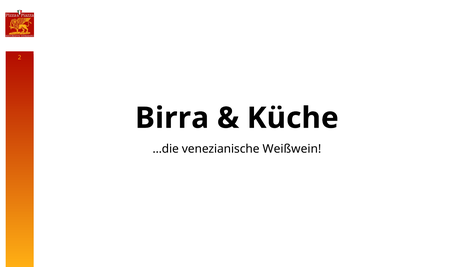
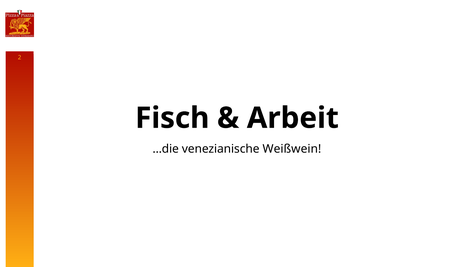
Birra: Birra -> Fisch (172, 118)
Küche: Küche -> Arbeit (293, 118)
